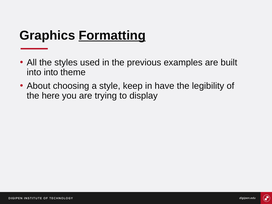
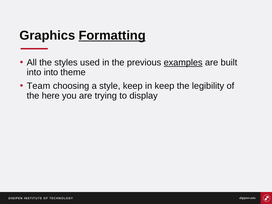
examples underline: none -> present (183, 63)
About: About -> Team (38, 86)
in have: have -> keep (164, 86)
